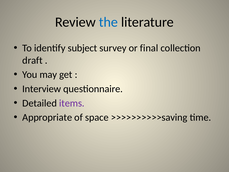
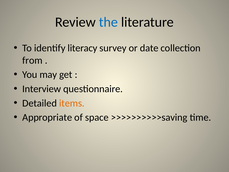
subject: subject -> literacy (83, 48)
final: final -> date (149, 48)
draft: draft -> from (32, 60)
items colour: purple -> orange (72, 103)
